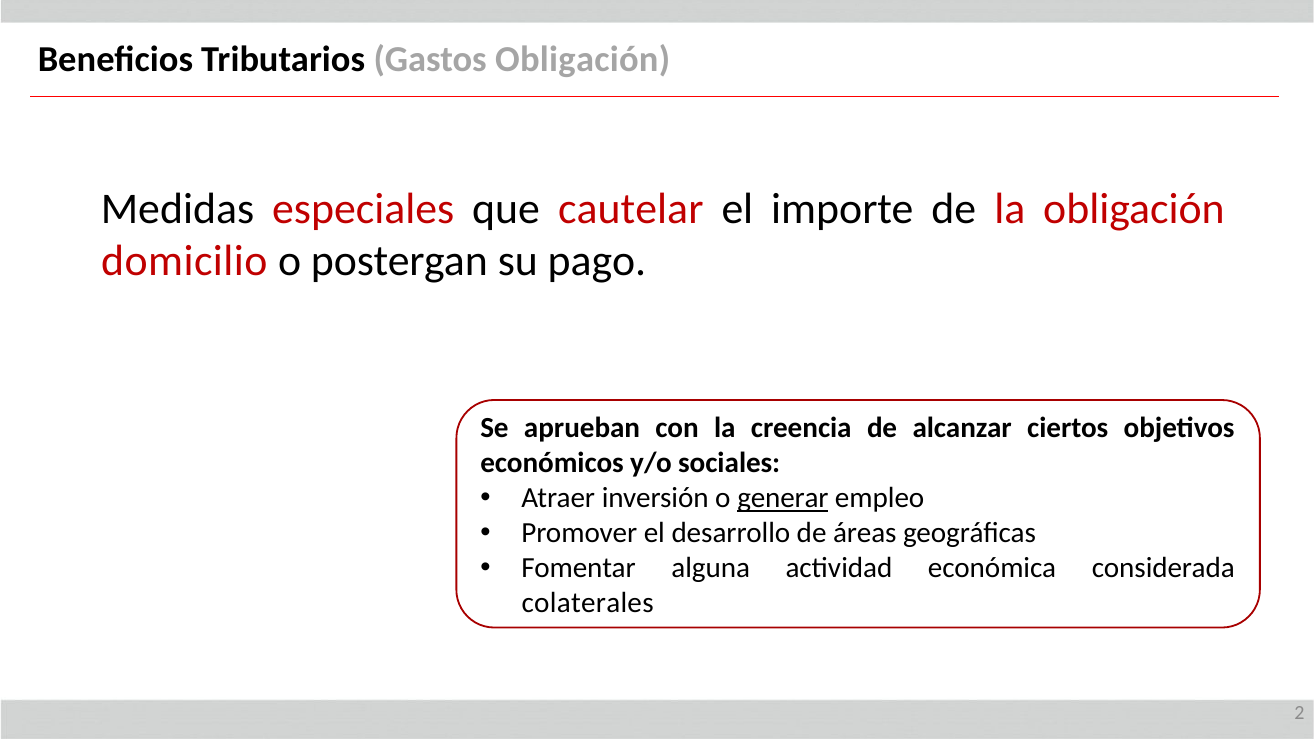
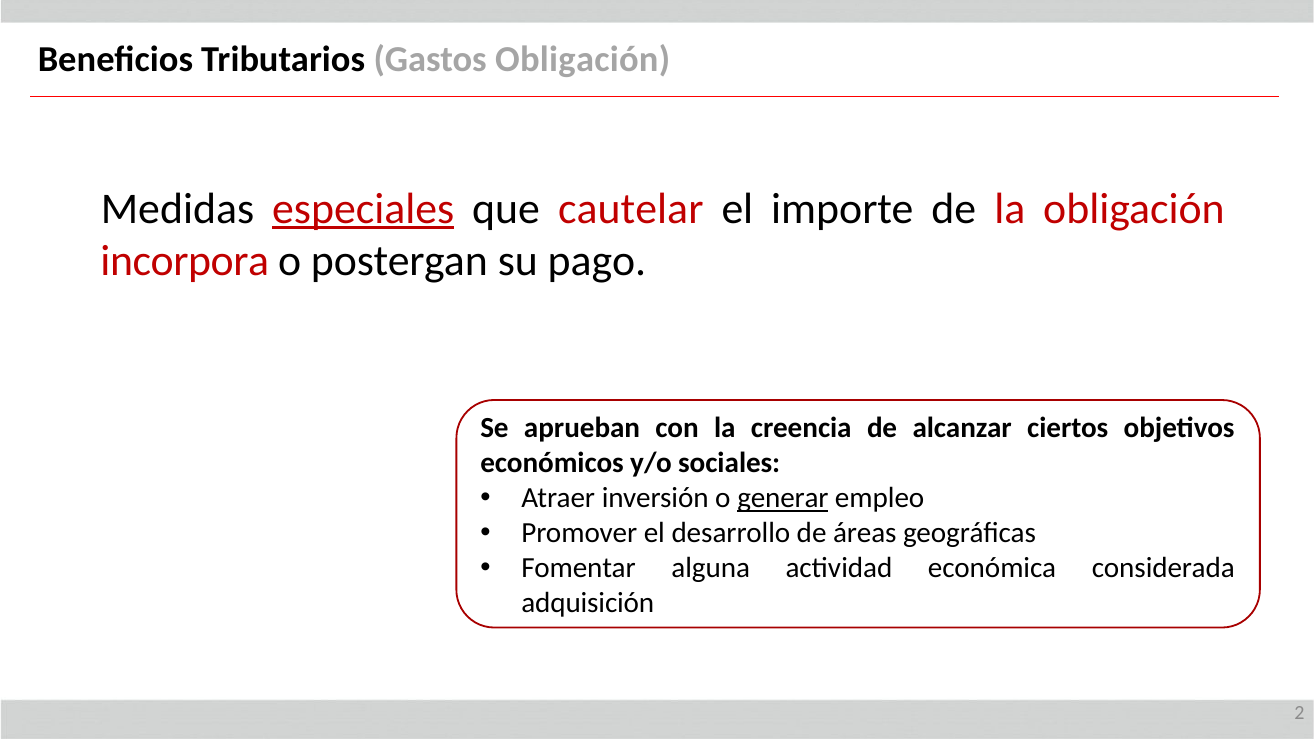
especiales underline: none -> present (363, 209)
domicilio: domicilio -> incorpora (185, 261)
colaterales: colaterales -> adquisición (588, 603)
